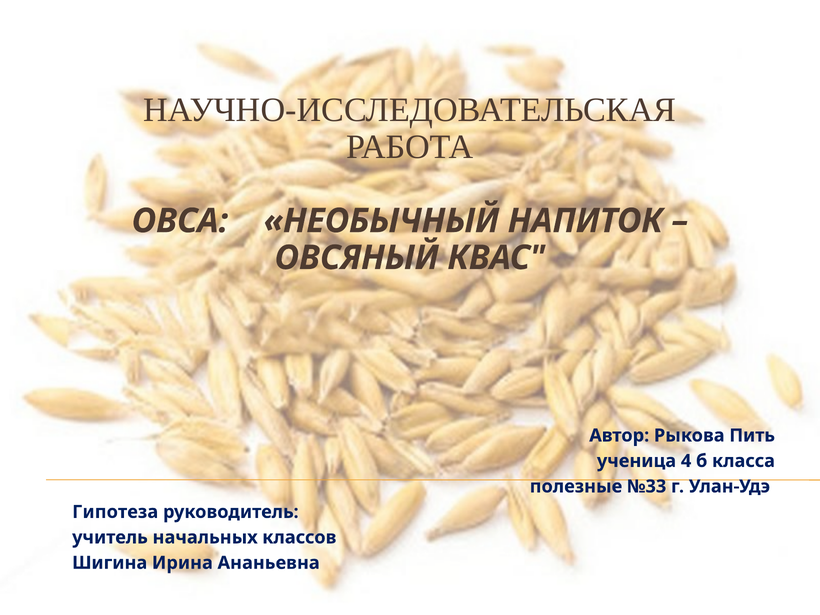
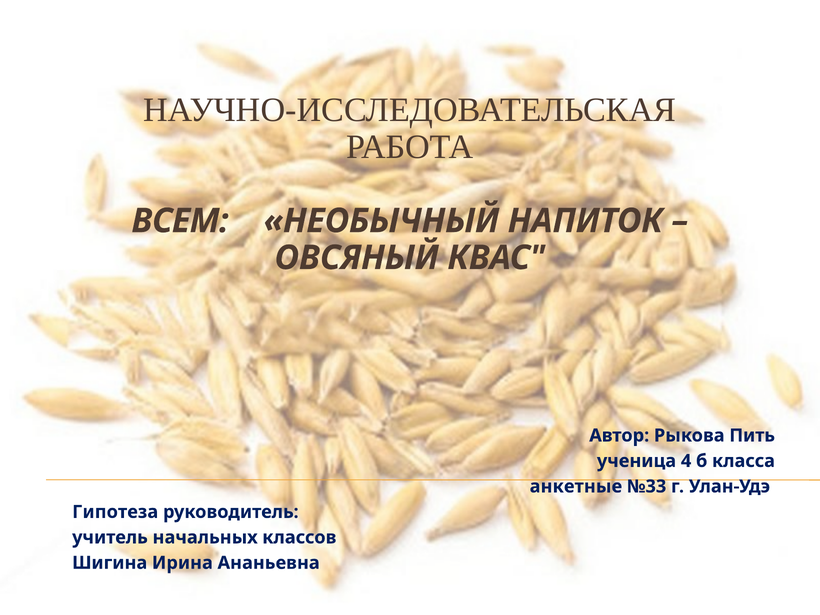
ОВСА: ОВСА -> ВСЕМ (180, 221)
полезные: полезные -> анкетные (576, 486)
